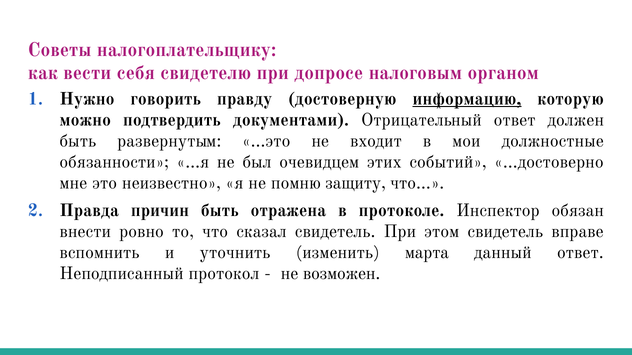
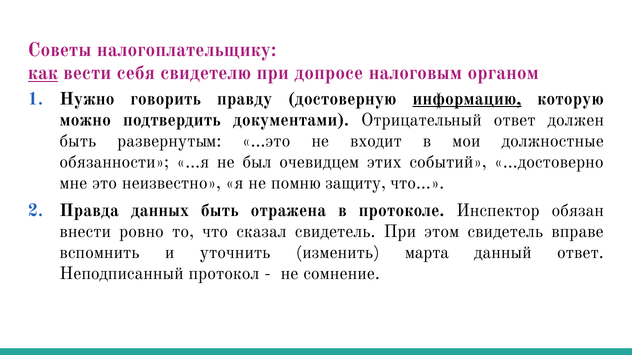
как underline: none -> present (43, 73)
причин: причин -> данных (160, 211)
возможен: возможен -> сомнение (342, 274)
